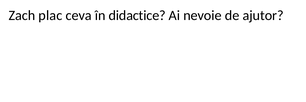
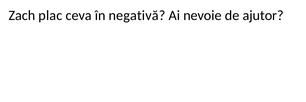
didactice: didactice -> negativă (137, 16)
